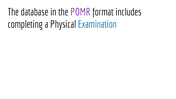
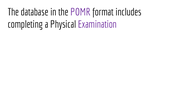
Examination colour: blue -> purple (97, 24)
